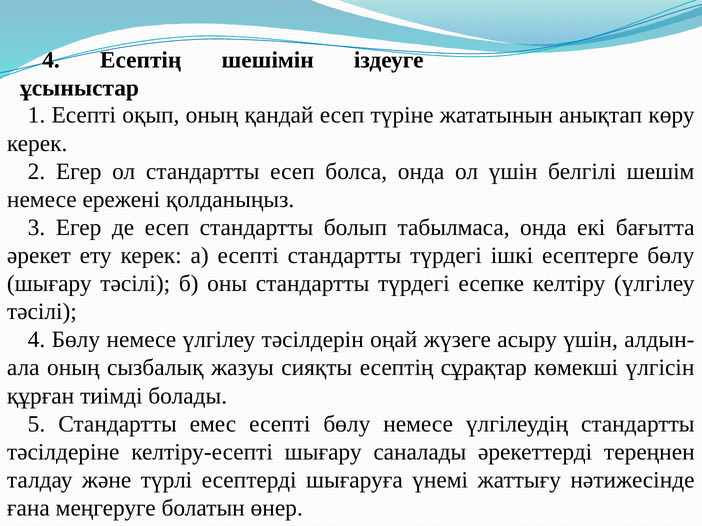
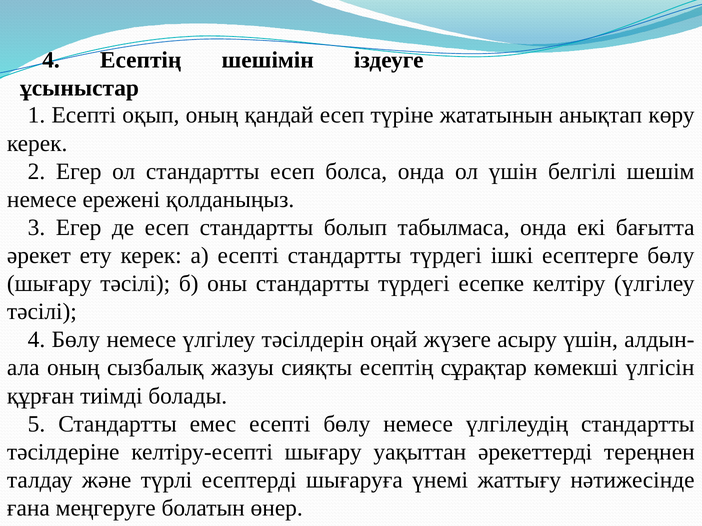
саналады: саналады -> уақыттан (420, 452)
